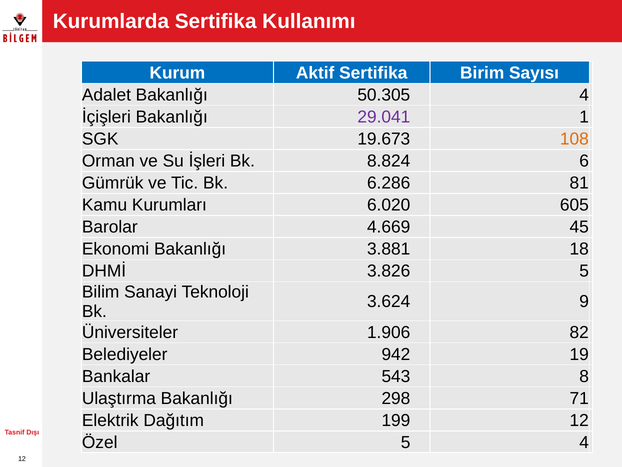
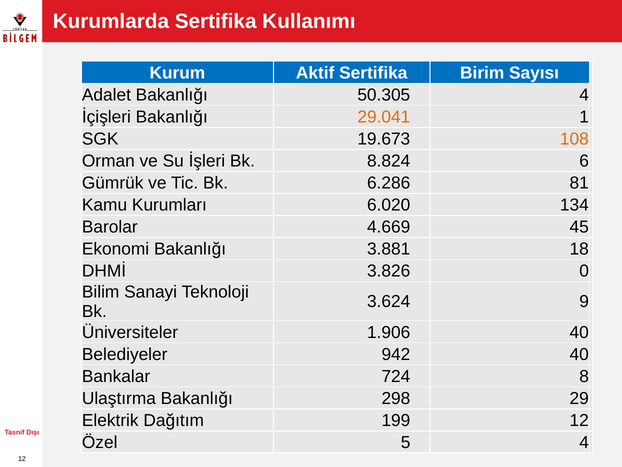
29.041 colour: purple -> orange (384, 117)
605: 605 -> 134 (574, 205)
3.826 5: 5 -> 0 (584, 271)
1.906 82: 82 -> 40 (579, 332)
942 19: 19 -> 40 (579, 354)
543: 543 -> 724 (396, 376)
71: 71 -> 29 (579, 398)
